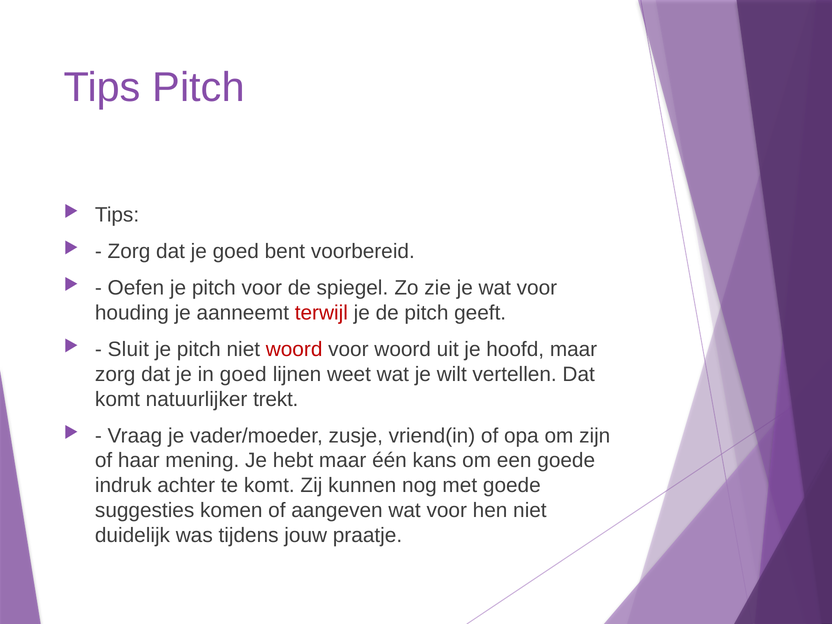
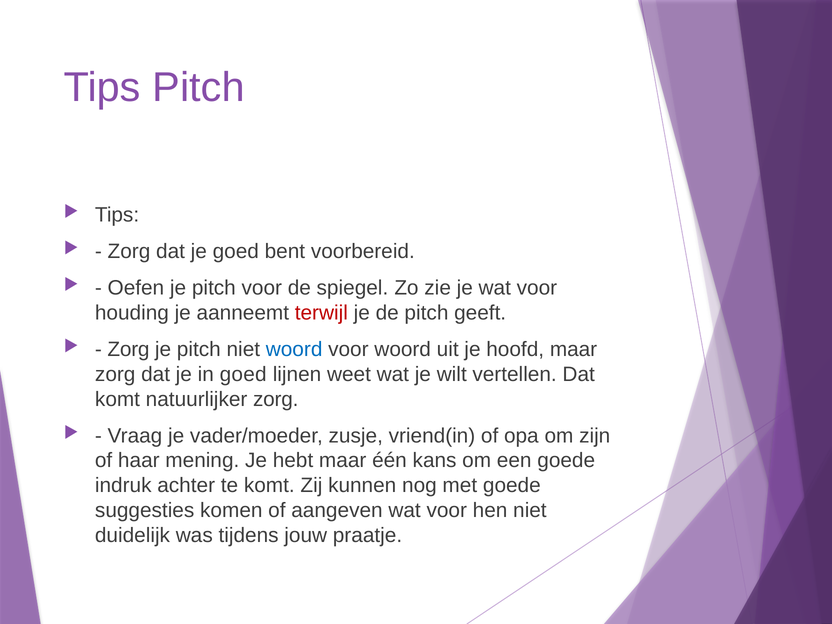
Sluit: Sluit -> Zorg (128, 349)
woord colour: red -> blue (294, 349)
natuurlijker trekt: trekt -> zorg (276, 399)
